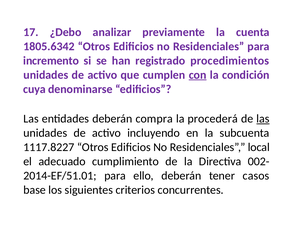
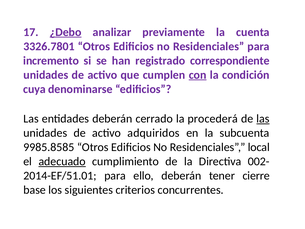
¿Debo underline: none -> present (66, 32)
1805.6342: 1805.6342 -> 3326.7801 (49, 46)
procedimientos: procedimientos -> correspondiente (230, 61)
compra: compra -> cerrado (154, 119)
incluyendo: incluyendo -> adquiridos (154, 133)
1117.8227: 1117.8227 -> 9985.8585 (49, 147)
adecuado underline: none -> present (62, 161)
casos: casos -> cierre (256, 176)
